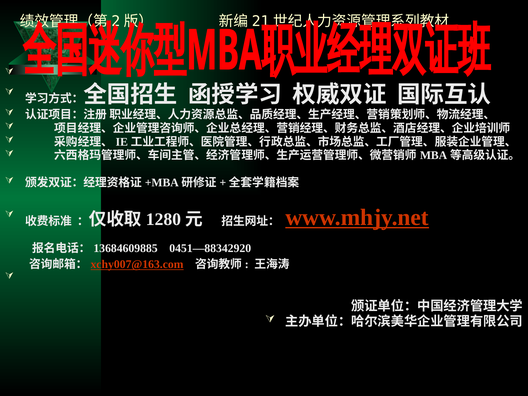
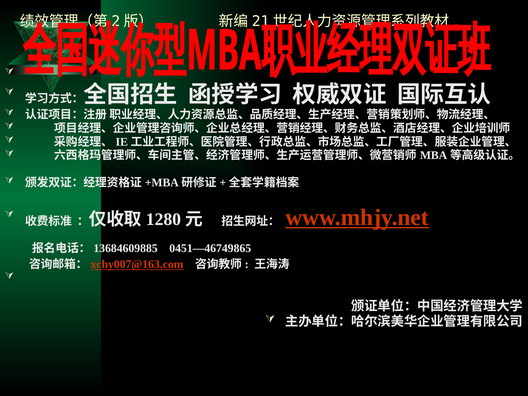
0451—88342920: 0451—88342920 -> 0451—46749865 (210, 248)
